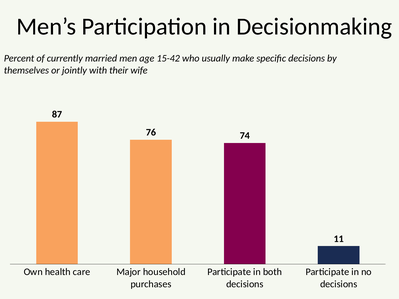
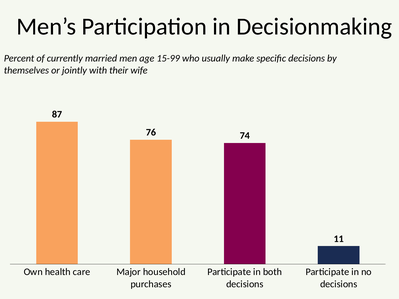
15-42: 15-42 -> 15-99 (168, 59)
